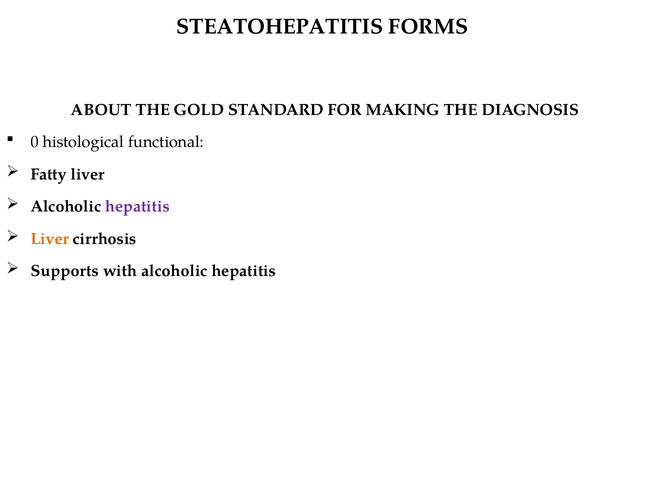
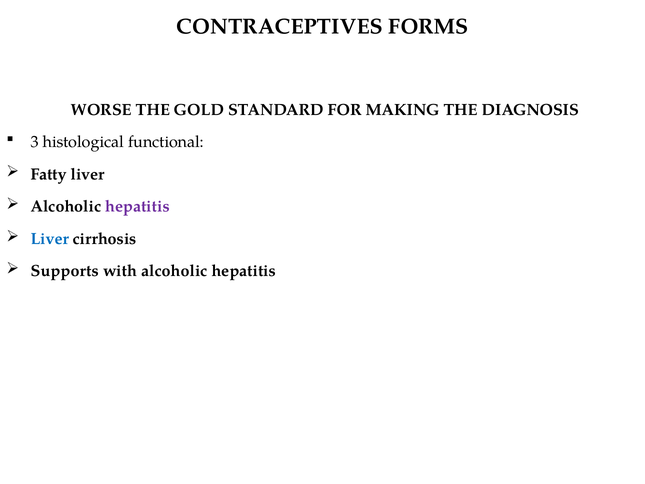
STEATOHEPATITIS: STEATOHEPATITIS -> CONTRACEPTIVES (280, 27)
ABOUT: ABOUT -> WORSE (101, 110)
0: 0 -> 3 (35, 142)
Liver colour: orange -> blue (50, 239)
